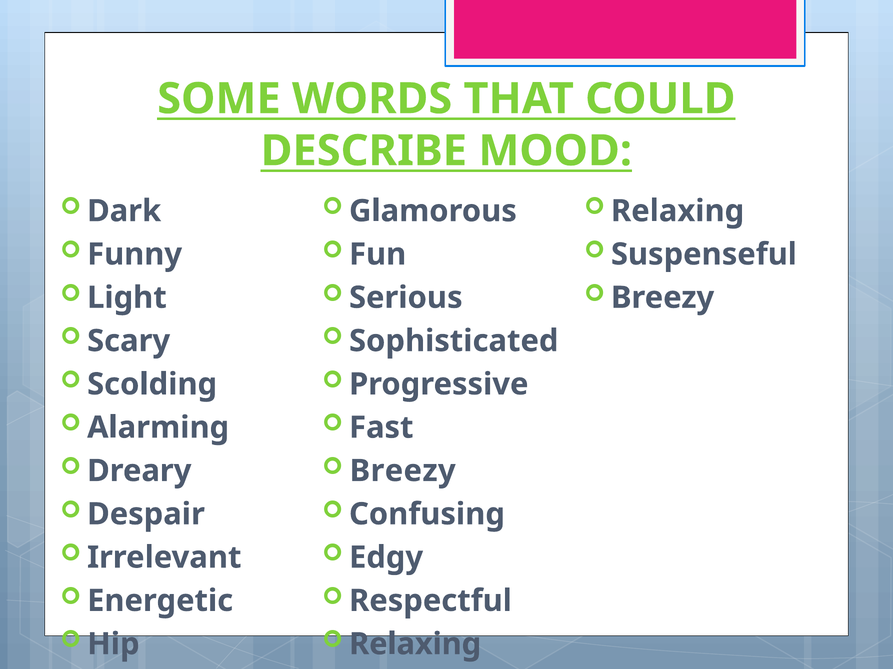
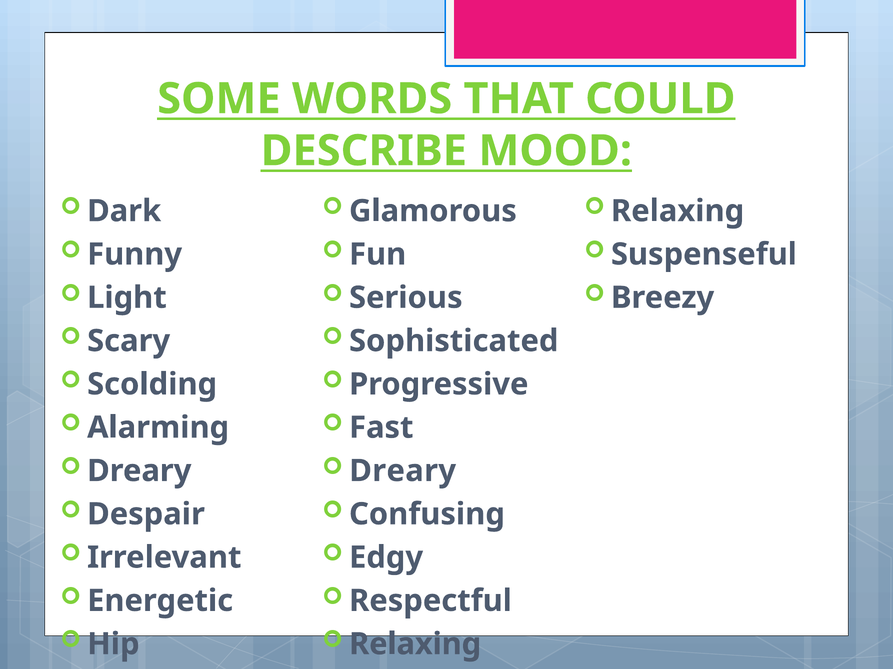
Breezy: Breezy -> Dreary (403, 471)
